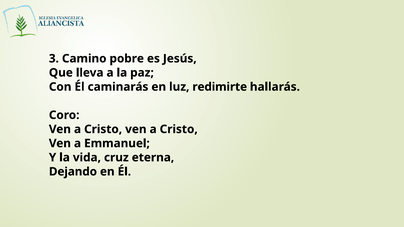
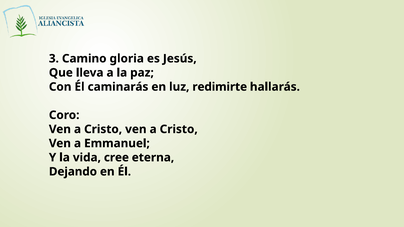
pobre: pobre -> gloria (127, 59)
cruz: cruz -> cree (116, 158)
